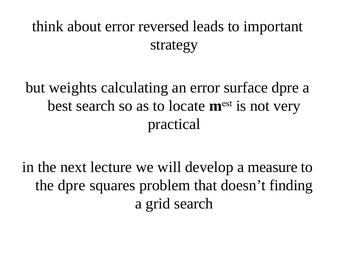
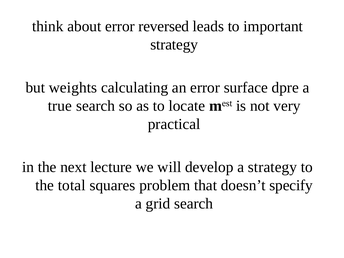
best: best -> true (60, 106)
a measure: measure -> strategy (272, 167)
the dpre: dpre -> total (72, 185)
finding: finding -> specify (291, 185)
